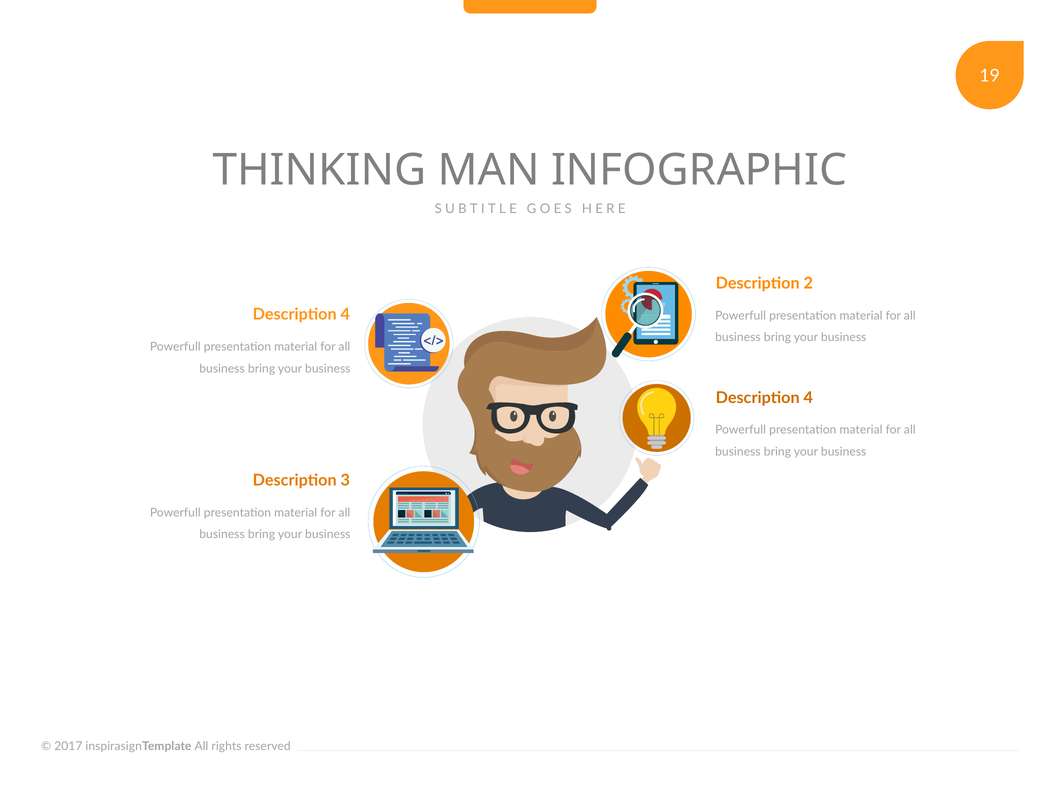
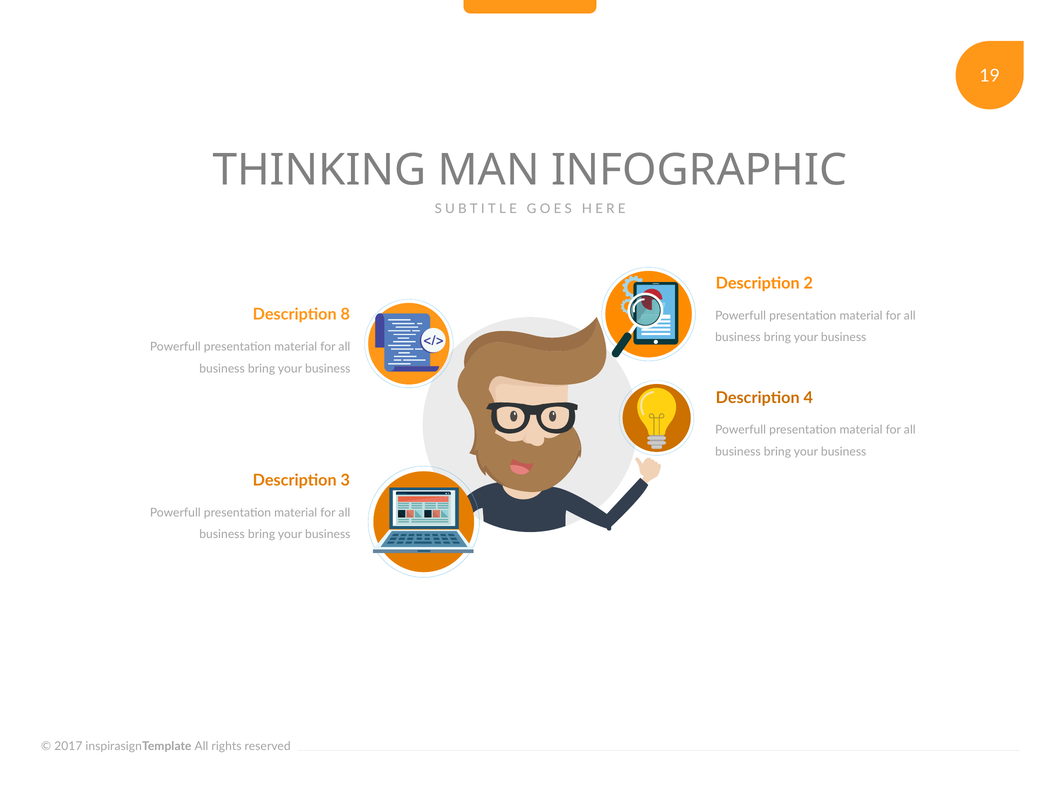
4: 4 -> 8 (345, 315)
